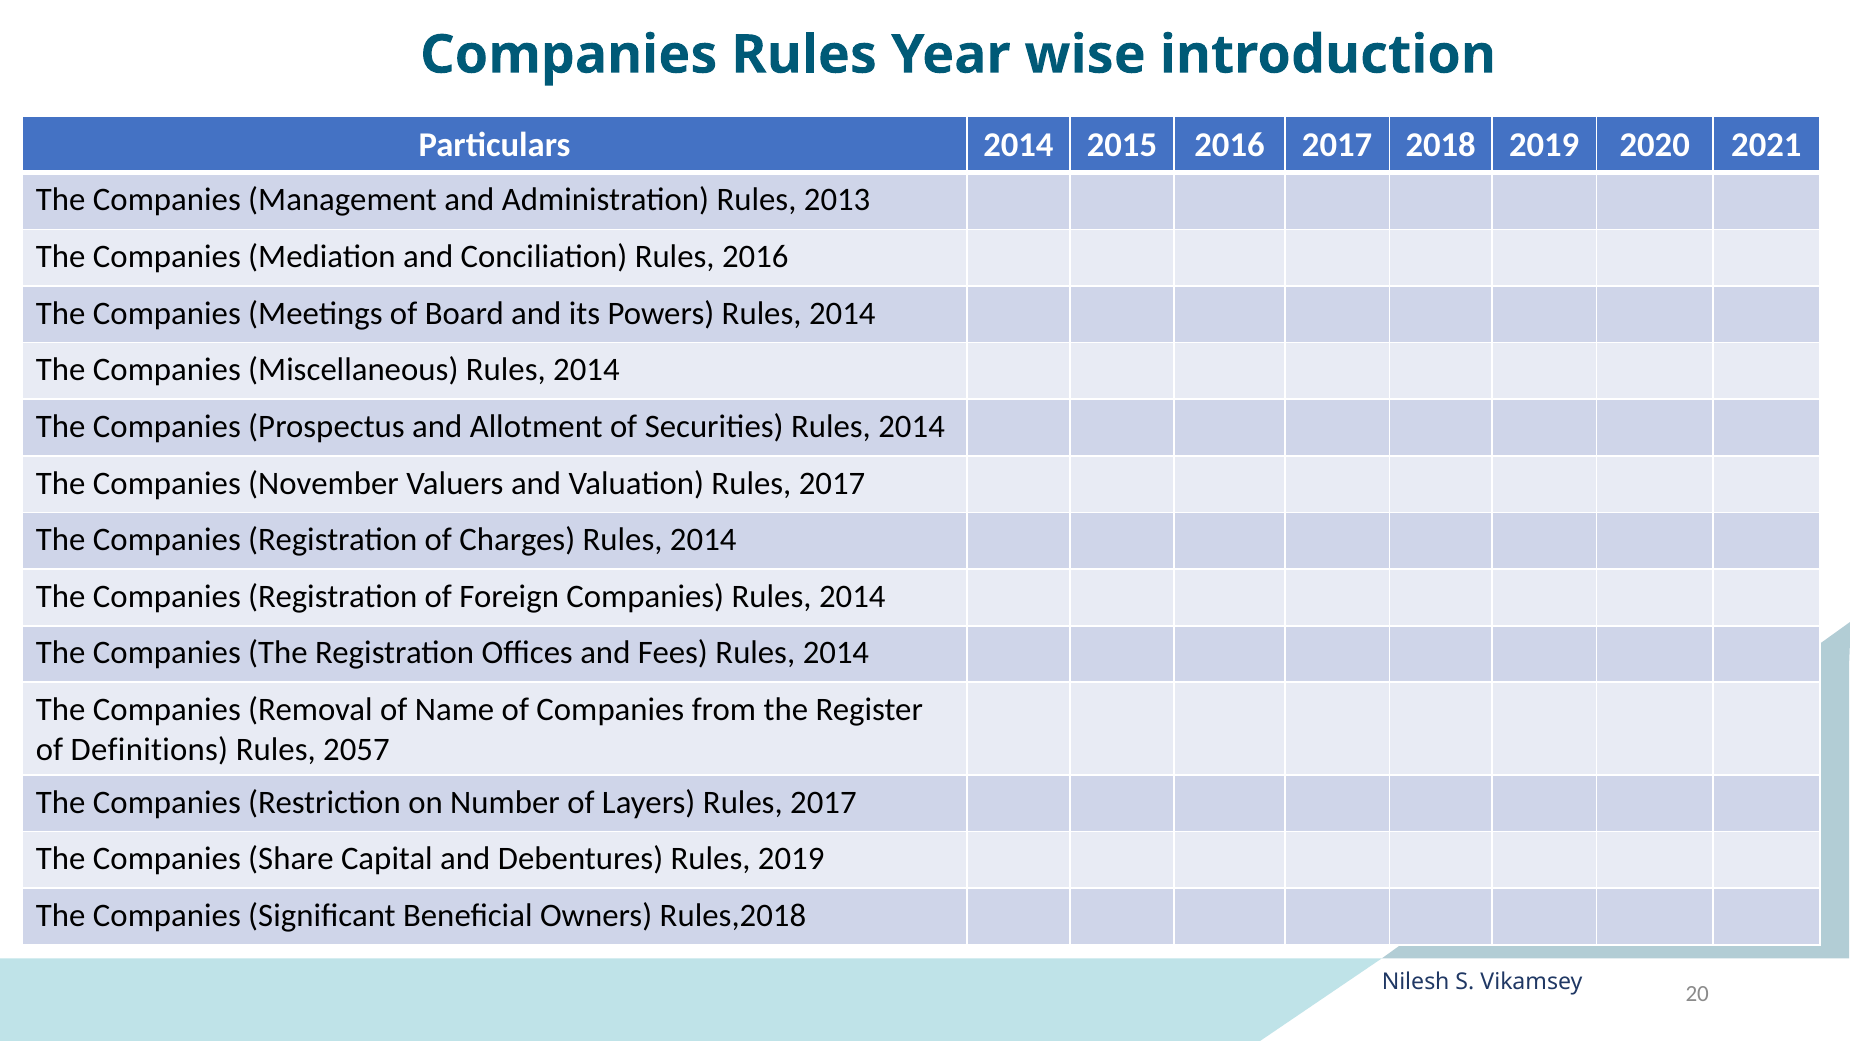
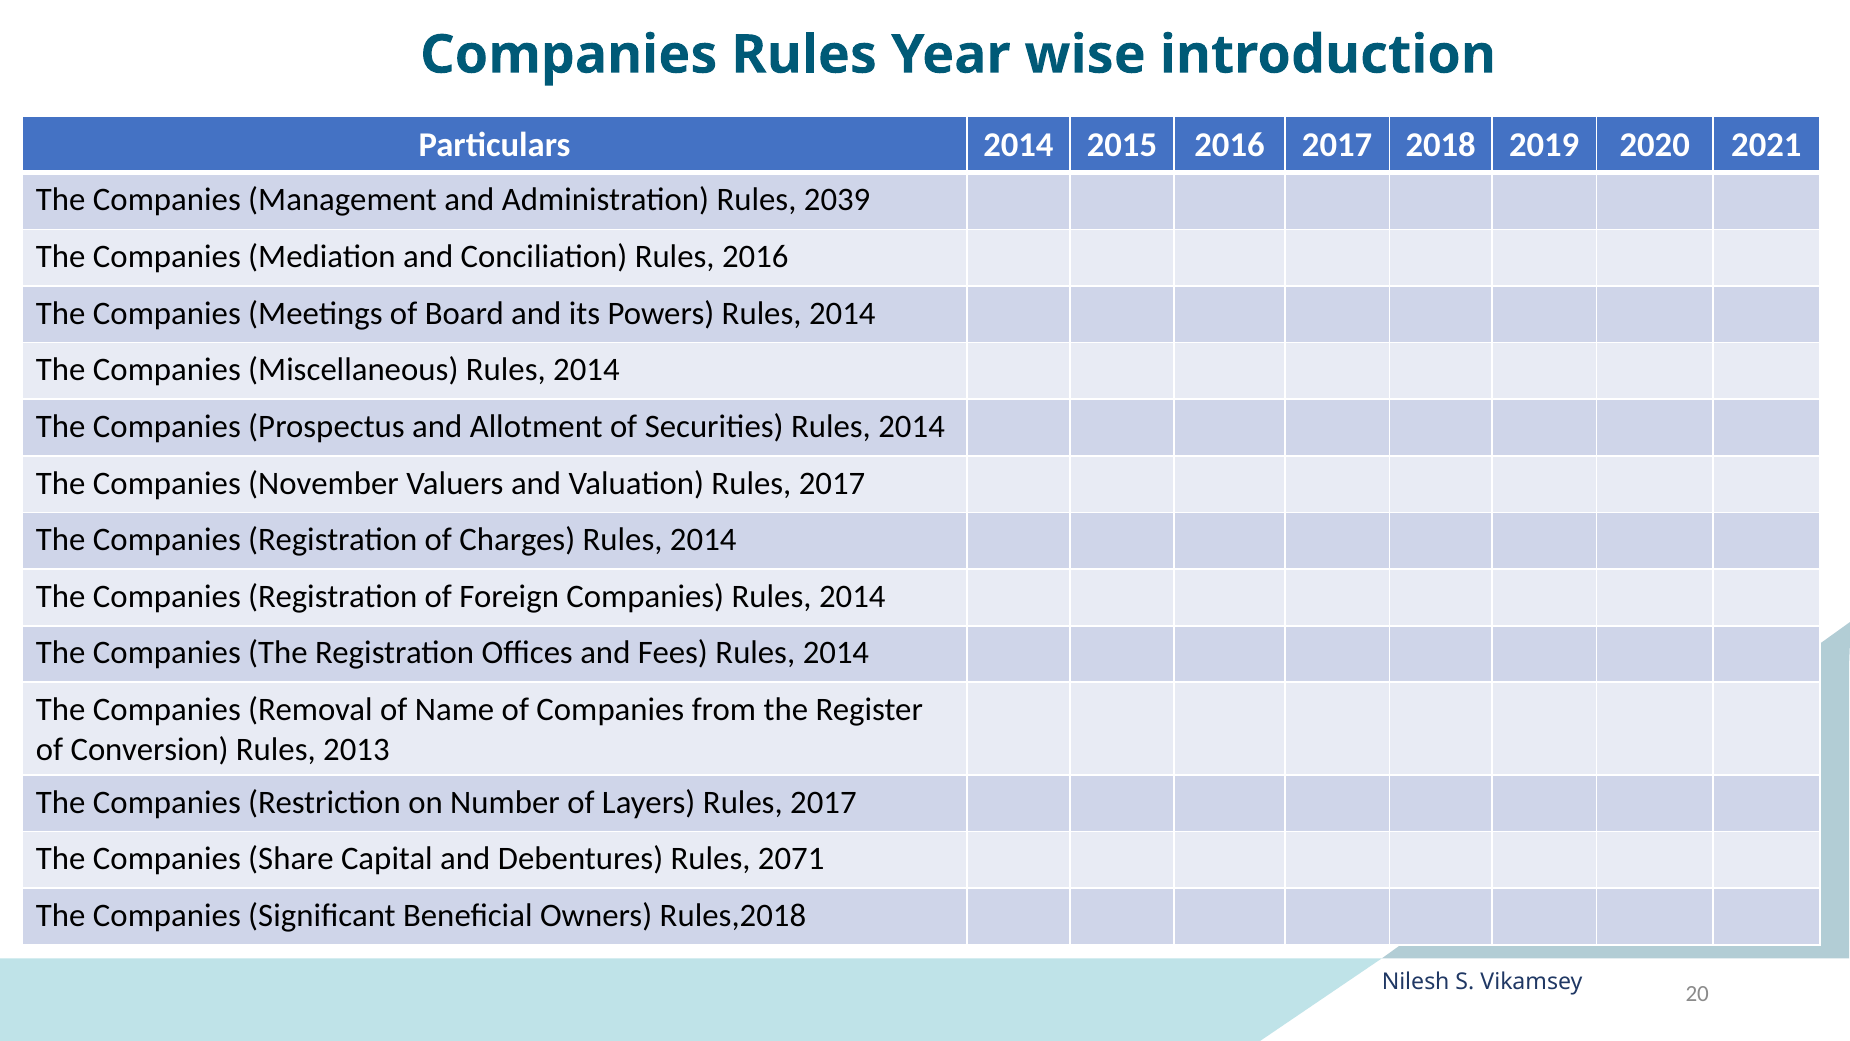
2013: 2013 -> 2039 (837, 200)
Definitions: Definitions -> Conversion (150, 749)
2057: 2057 -> 2013 (356, 749)
Rules 2019: 2019 -> 2071 (791, 859)
